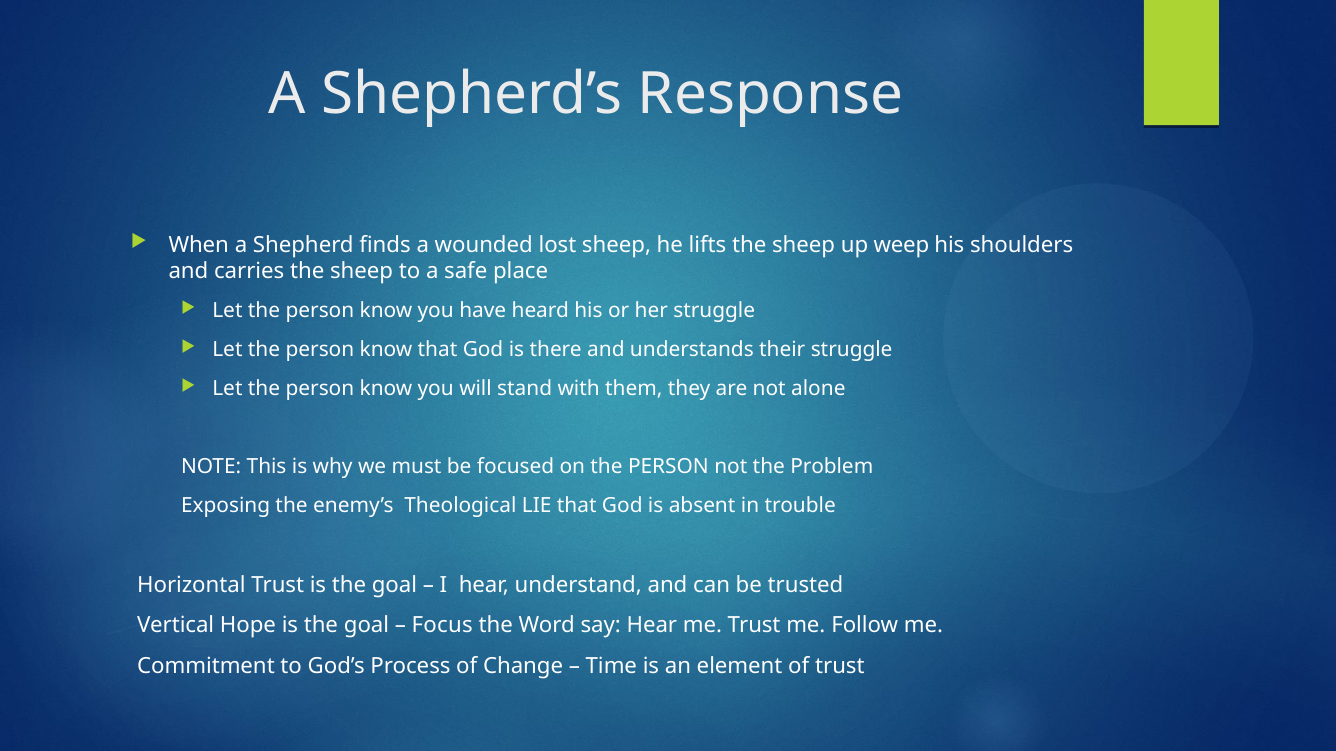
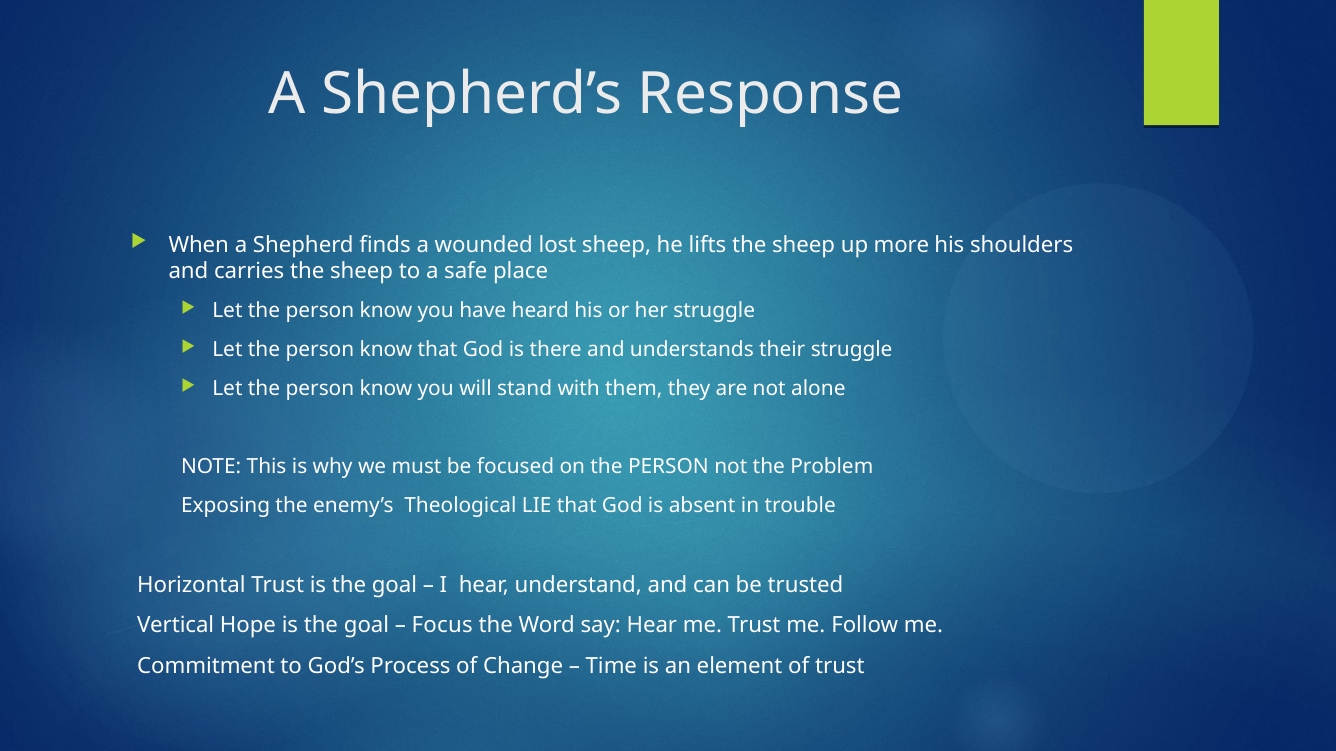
weep: weep -> more (901, 245)
